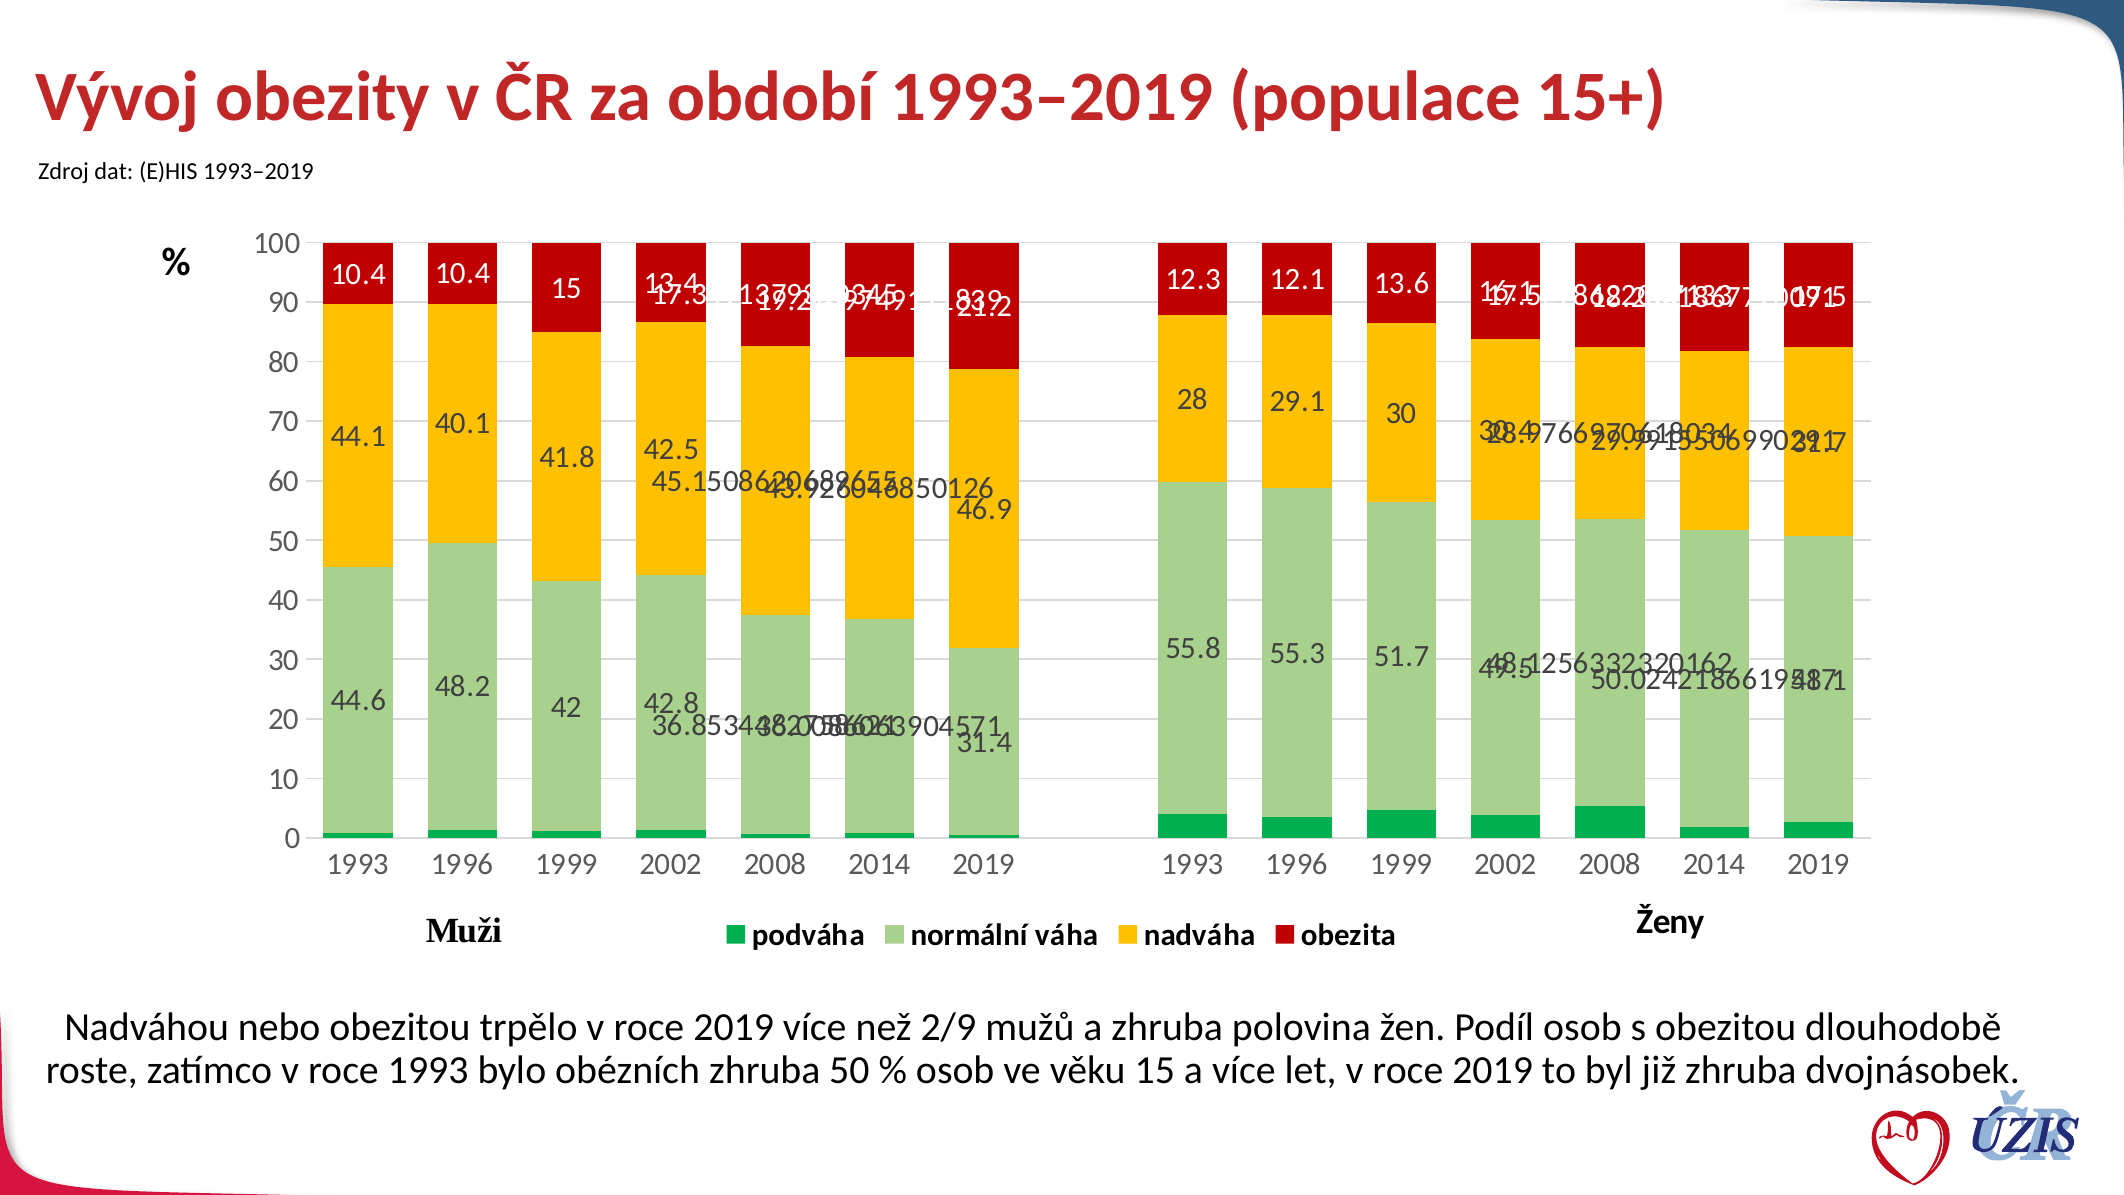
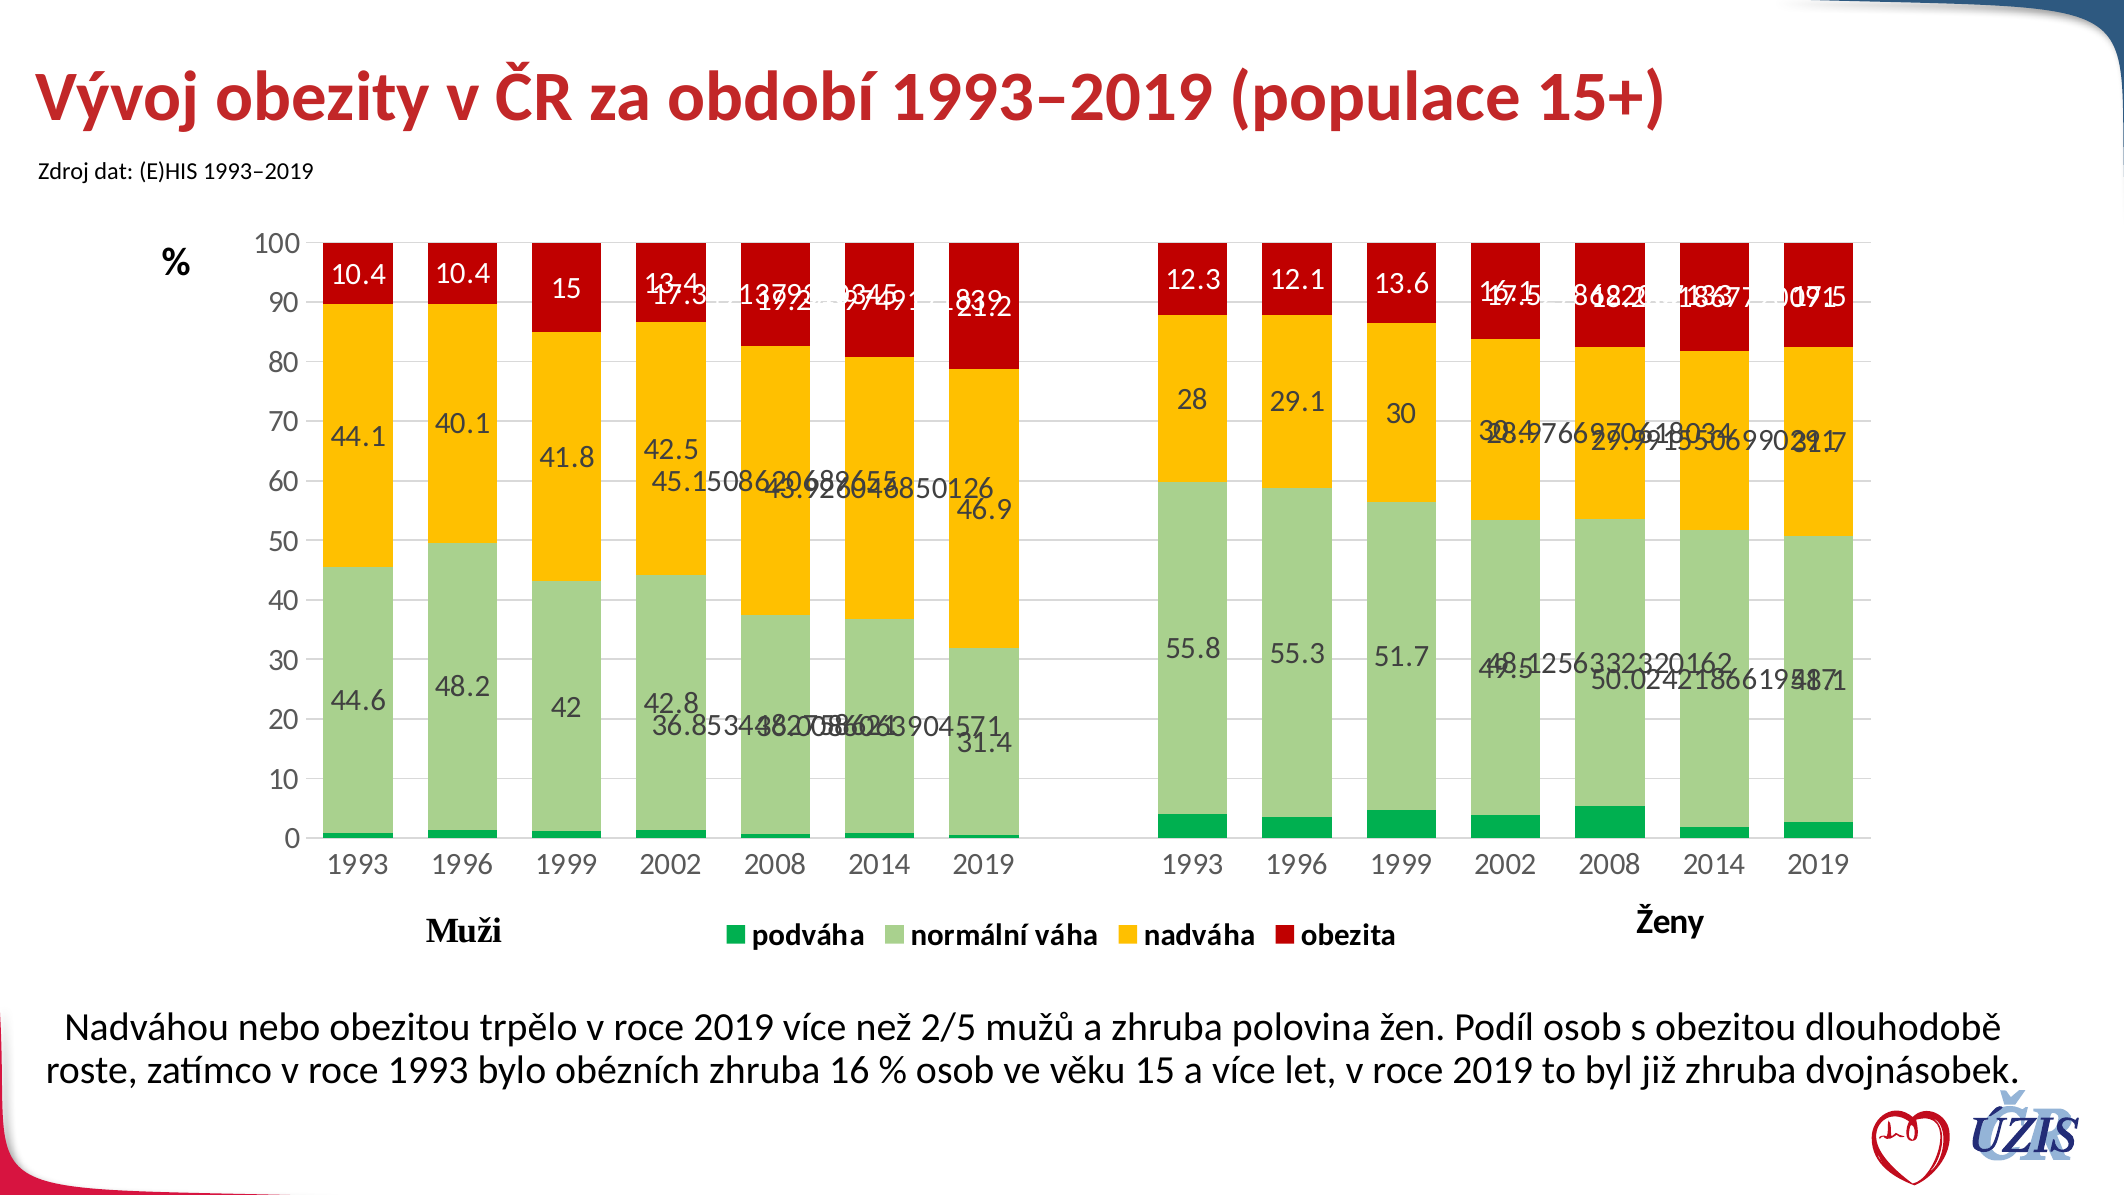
2/9: 2/9 -> 2/5 (948, 1027)
zhruba 50: 50 -> 16 (849, 1070)
